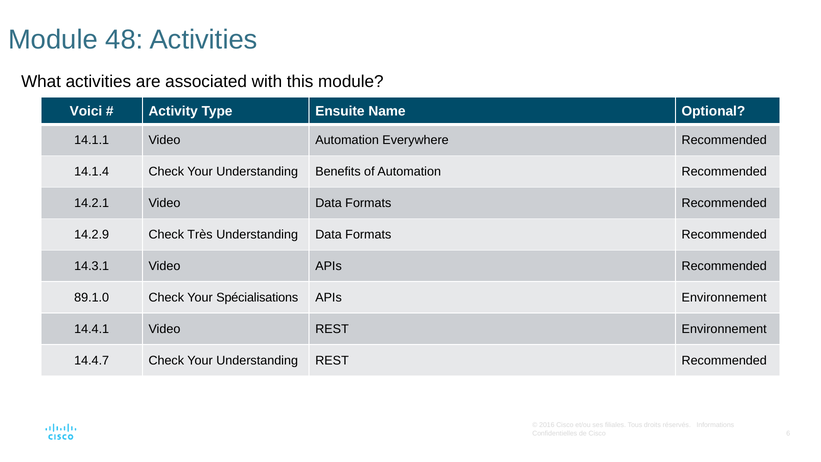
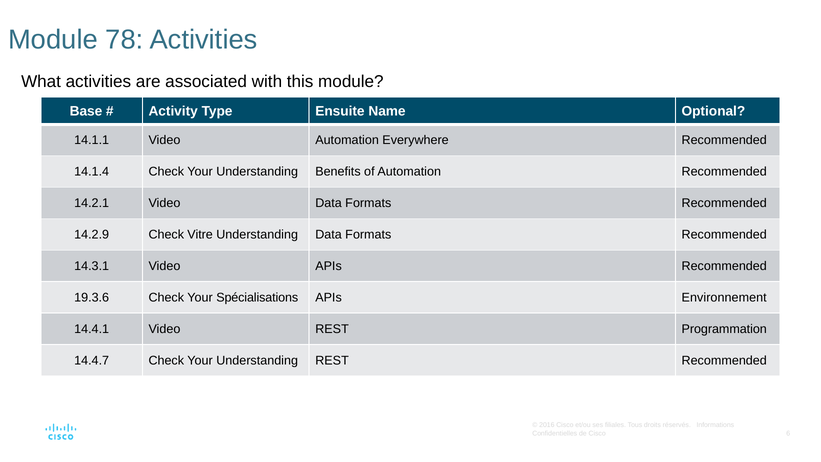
48: 48 -> 78 (124, 40)
Voici: Voici -> Base (86, 111)
Très: Très -> Vitre (200, 235)
89.1.0: 89.1.0 -> 19.3.6 (92, 298)
REST Environnement: Environnement -> Programmation (724, 329)
